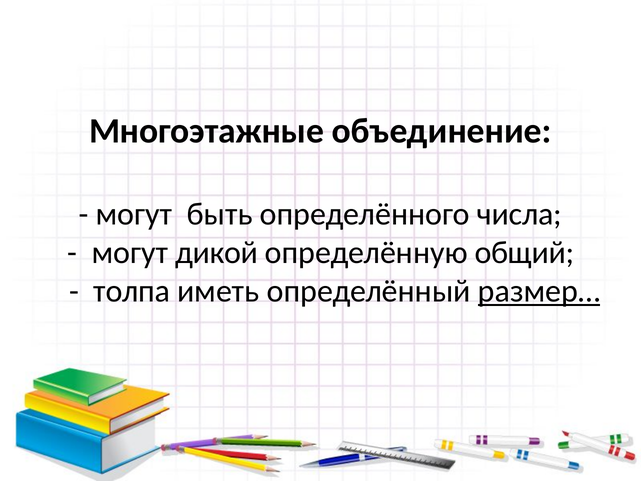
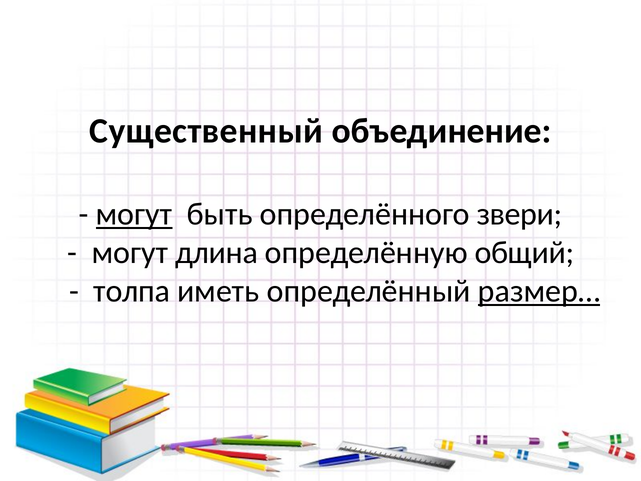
Многоэтажные: Многоэтажные -> Существенный (206, 131)
могут underline: none -> present (134, 214)
числа: числа -> звери (520, 214)
дикой: дикой -> длина (217, 253)
